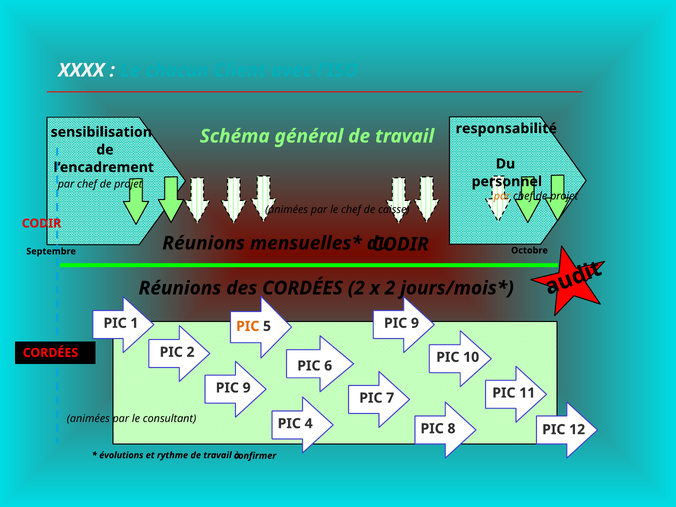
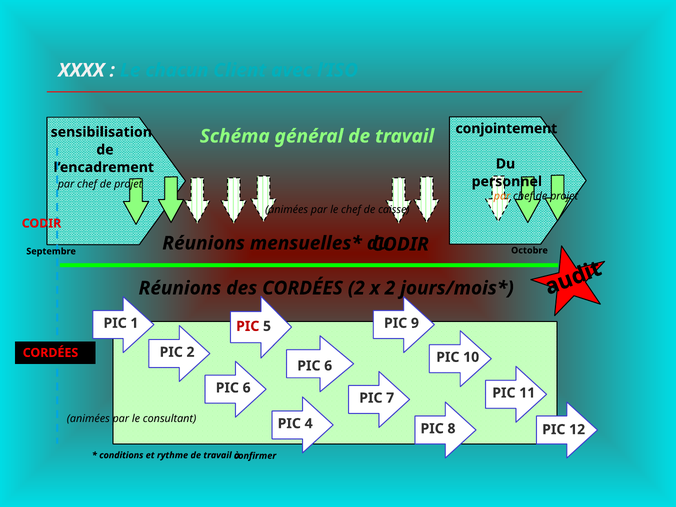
responsabilité: responsabilité -> conjointement (506, 129)
PIC colour: orange -> red (248, 326)
9: 9 -> 6 (247, 388)
évolutions: évolutions -> conditions (121, 455)
